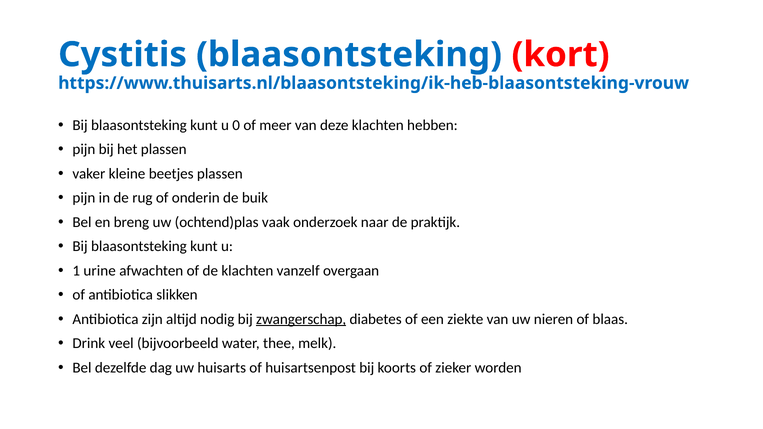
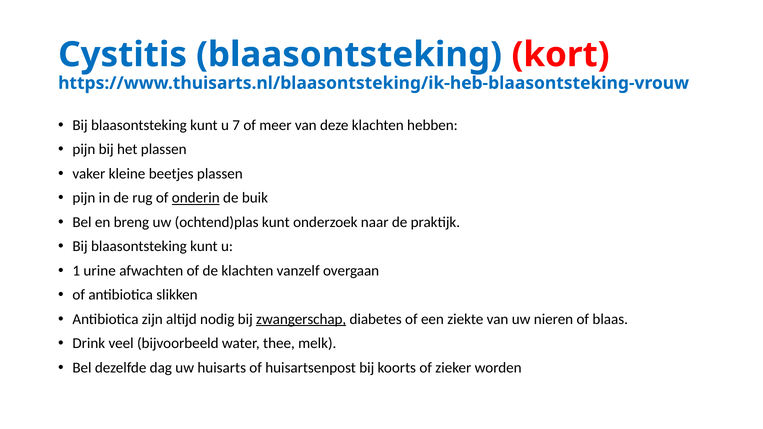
0: 0 -> 7 (236, 125)
onderin underline: none -> present (196, 198)
ochtend)plas vaak: vaak -> kunt (276, 222)
